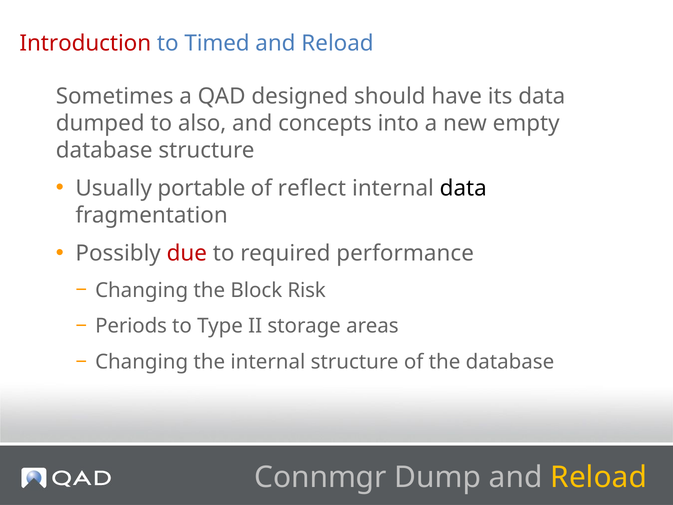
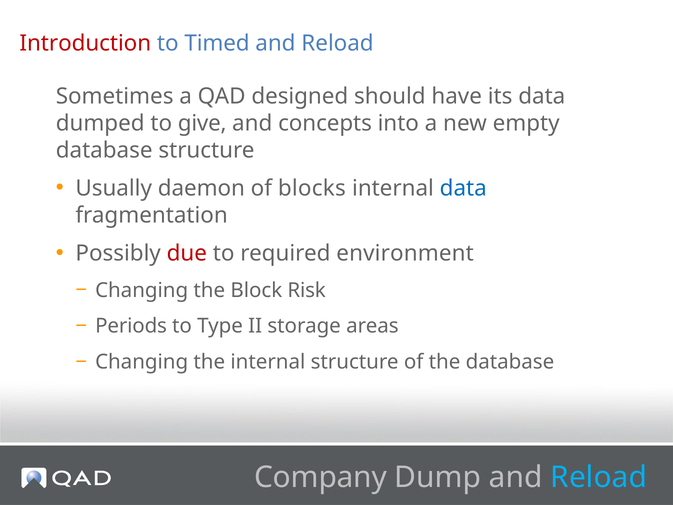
also: also -> give (202, 123)
portable: portable -> daemon (201, 188)
reflect: reflect -> blocks (312, 188)
data colour: black -> blue (463, 188)
performance: performance -> environment (405, 253)
Connmgr: Connmgr -> Company (321, 477)
Reload colour: yellow -> light blue (599, 477)
